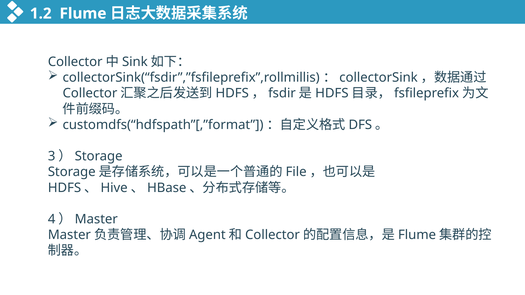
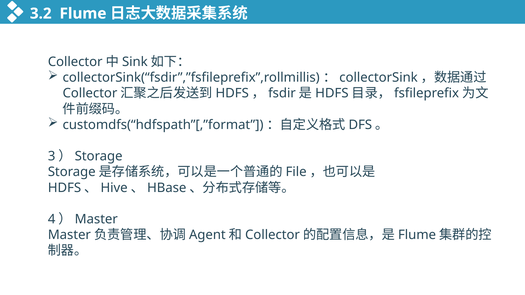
1.2: 1.2 -> 3.2 (41, 14)
